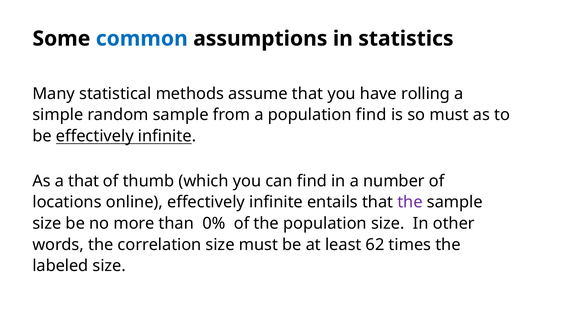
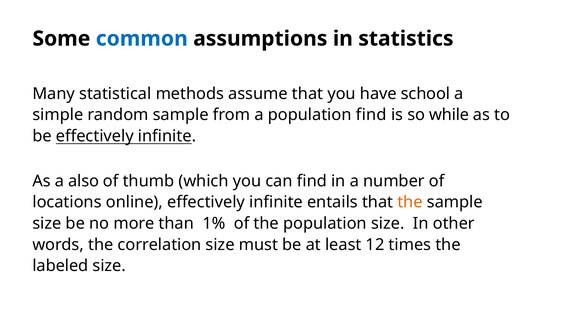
rolling: rolling -> school (426, 94)
so must: must -> while (449, 115)
a that: that -> also (84, 181)
the colour: purple -> orange (410, 202)
0%: 0% -> 1% (214, 224)
62: 62 -> 12 (375, 245)
